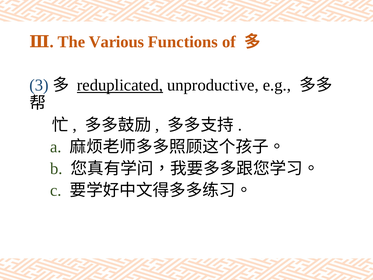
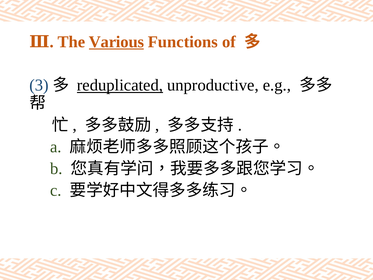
Various underline: none -> present (116, 42)
